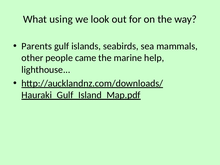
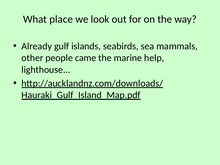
using: using -> place (61, 19)
Parents: Parents -> Already (37, 46)
